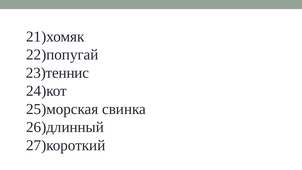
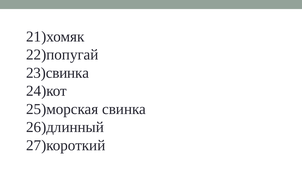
23)теннис: 23)теннис -> 23)свинка (58, 73)
